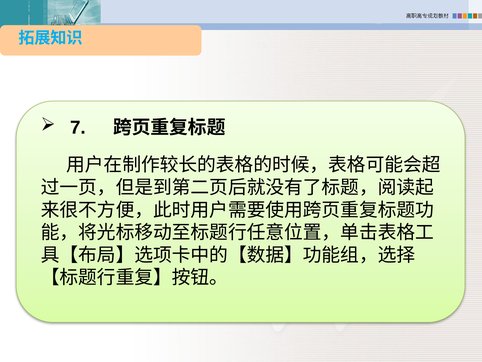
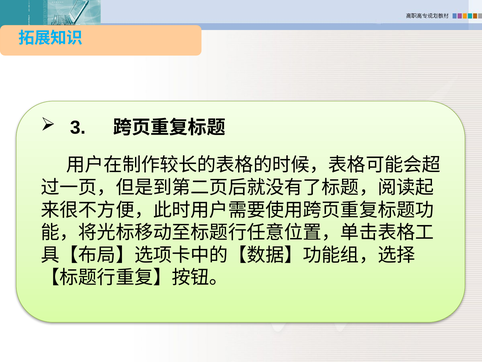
7: 7 -> 3 (78, 127)
